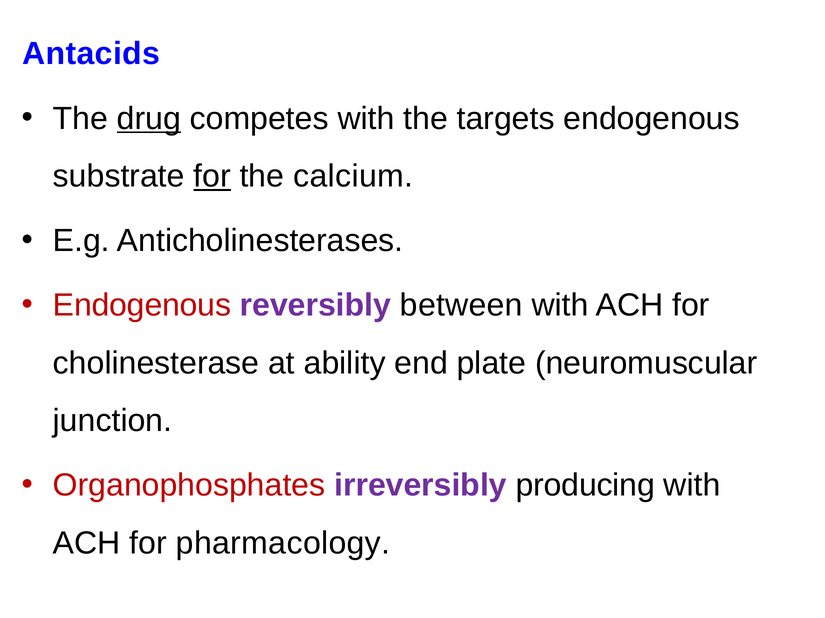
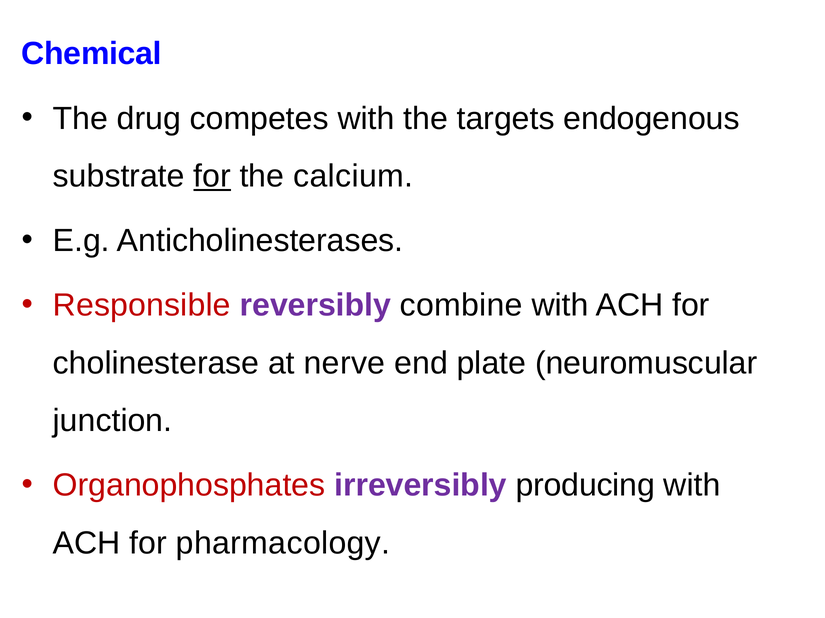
Antacids: Antacids -> Chemical (92, 54)
drug underline: present -> none (149, 119)
Endogenous: Endogenous -> Responsible (142, 306)
between: between -> combine (461, 306)
ability: ability -> nerve (344, 364)
